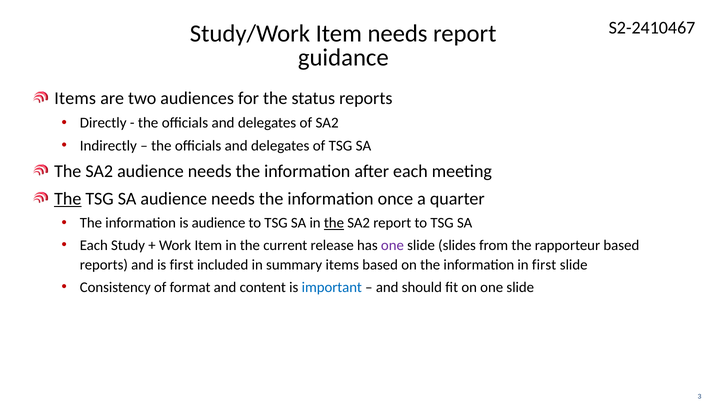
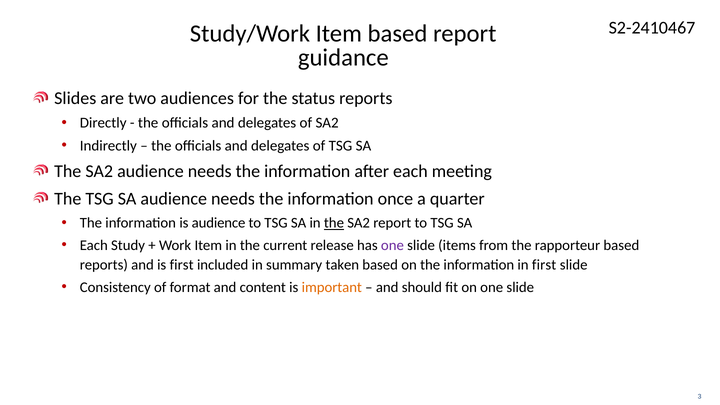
Item needs: needs -> based (397, 34)
Items: Items -> Slides (75, 99)
The underline: present -> none (68, 199)
slides: slides -> items (457, 245)
summary items: items -> taken (342, 265)
important colour: blue -> orange (332, 287)
